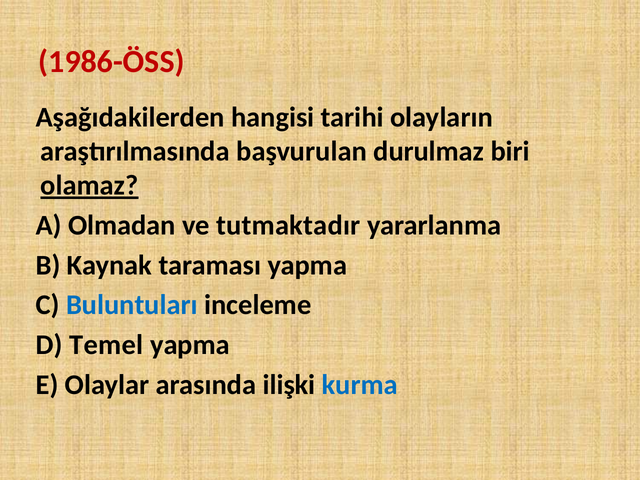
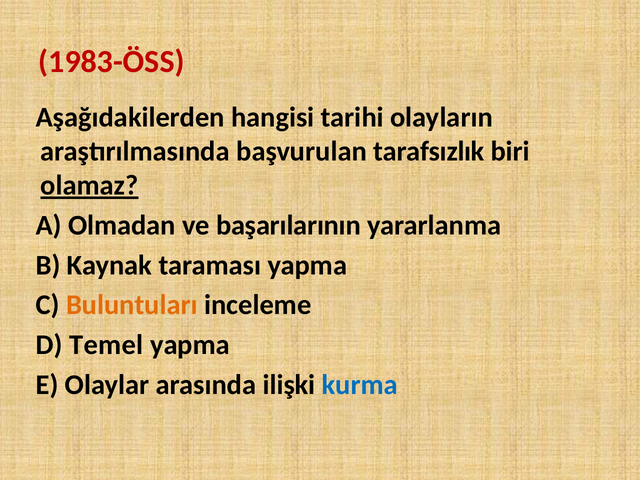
1986-ÖSS: 1986-ÖSS -> 1983-ÖSS (112, 61)
durulmaz: durulmaz -> tarafsızlık (429, 151)
tutmaktadır: tutmaktadır -> başarılarının (288, 225)
Buluntuları colour: blue -> orange (132, 305)
